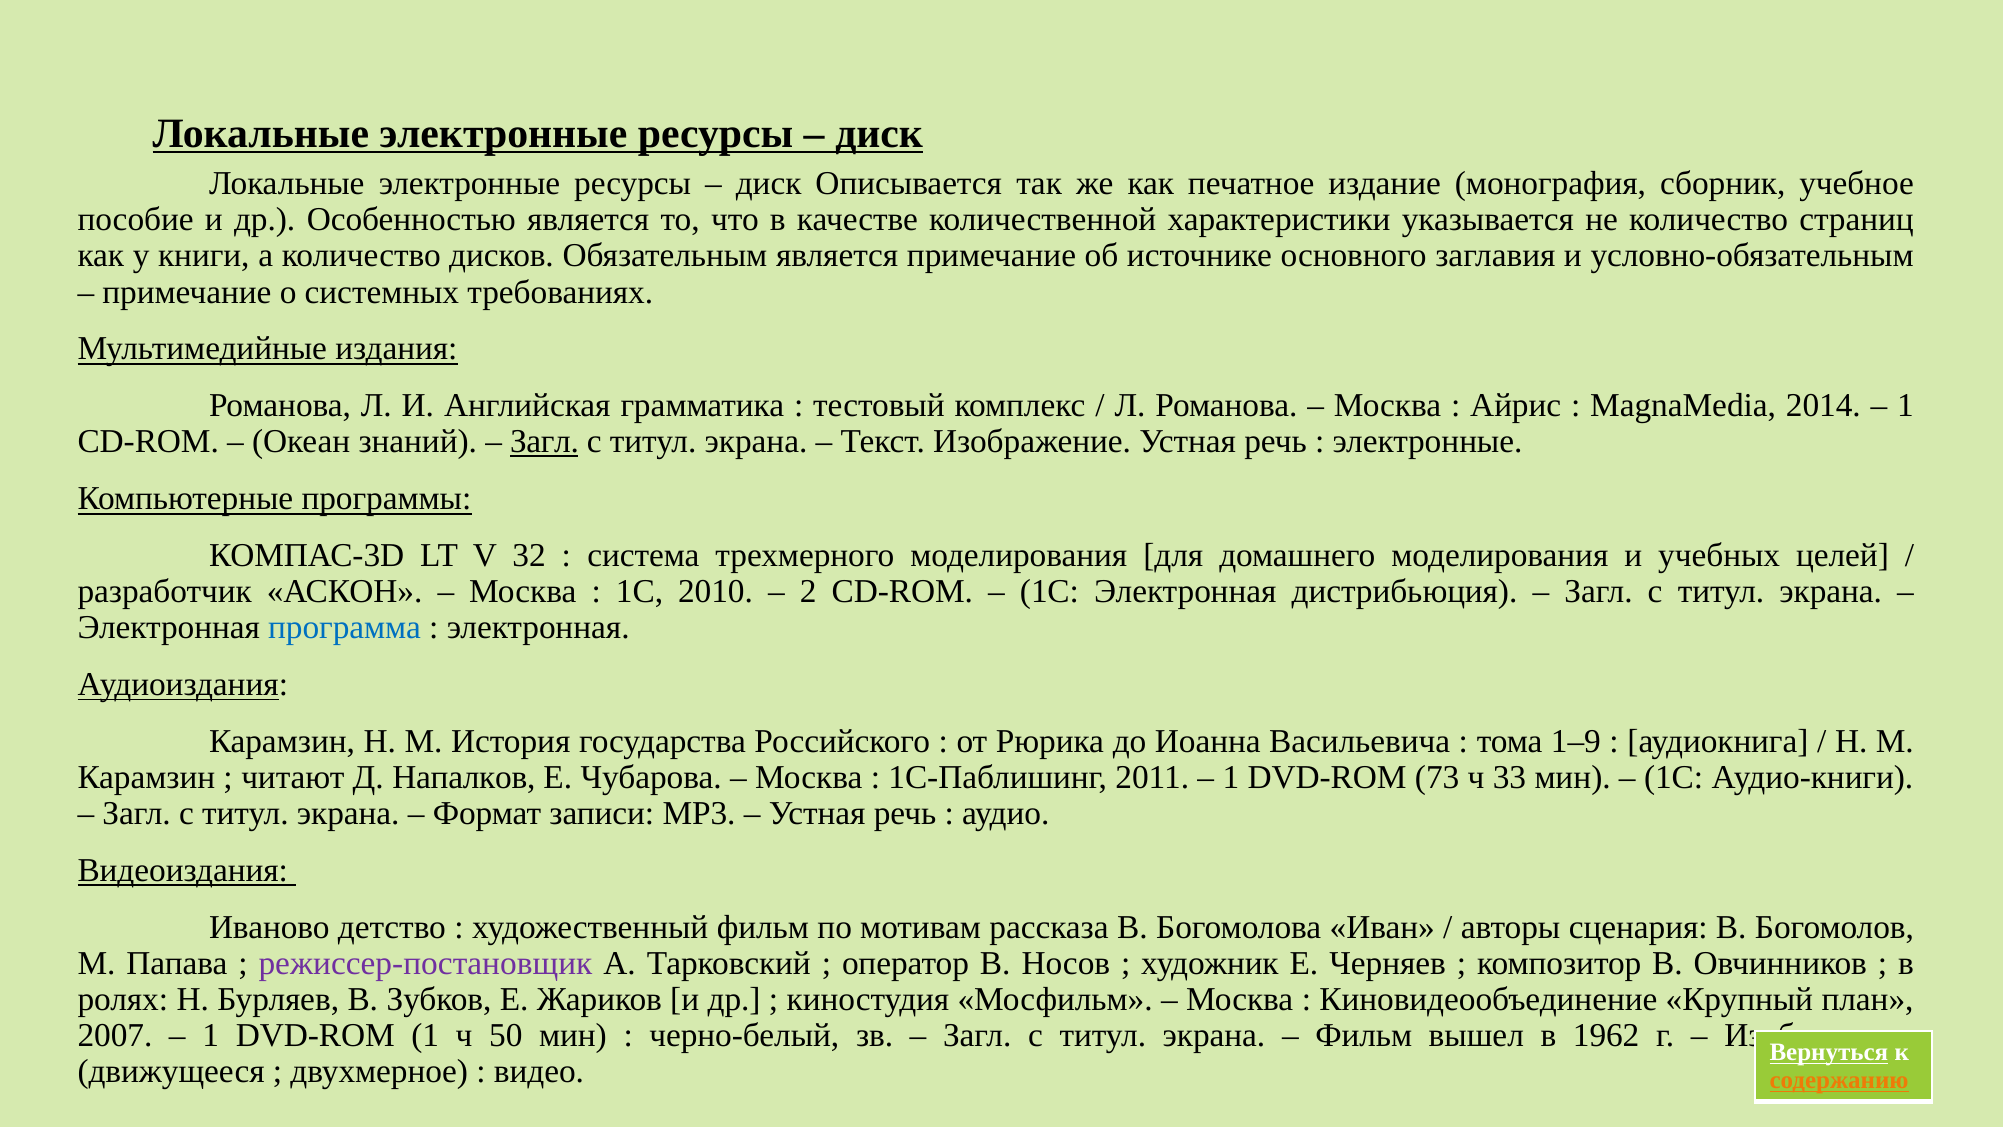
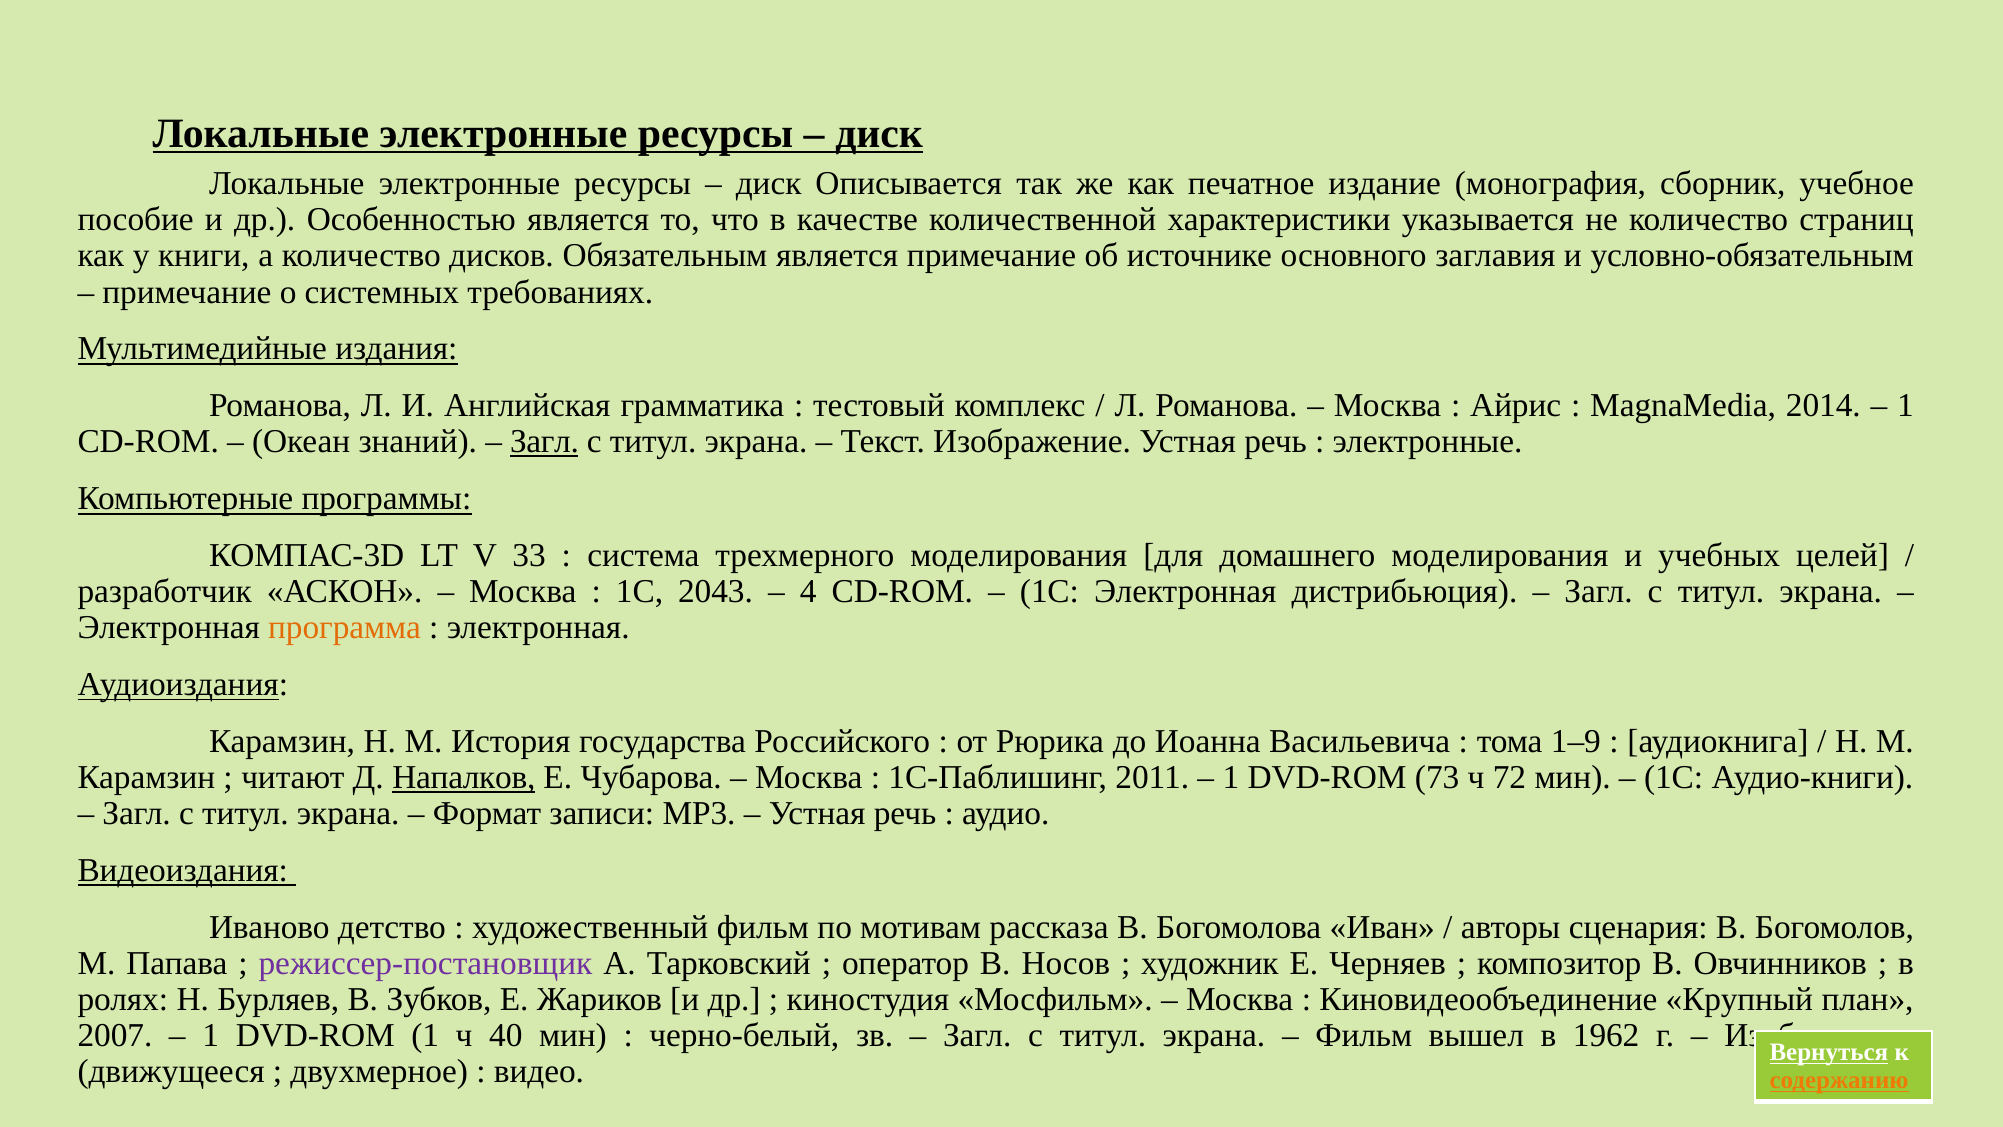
32: 32 -> 33 (529, 556)
2010: 2010 -> 2043 (716, 592)
2: 2 -> 4 (808, 592)
программа colour: blue -> orange (345, 628)
Напалков underline: none -> present (464, 777)
33: 33 -> 72 (1510, 777)
50: 50 -> 40 (506, 1035)
